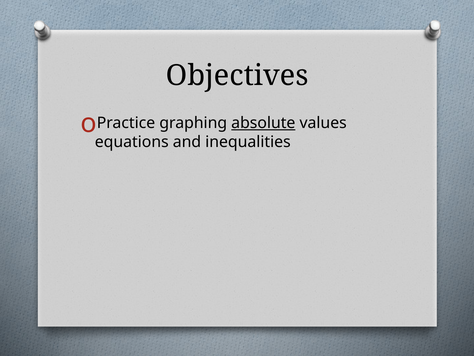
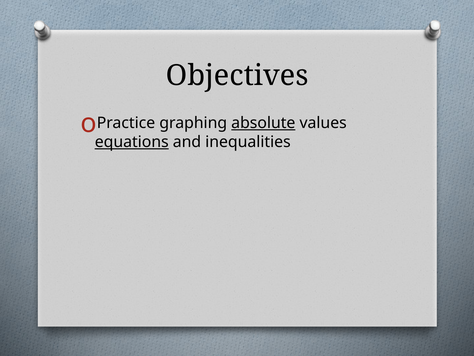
equations underline: none -> present (132, 142)
